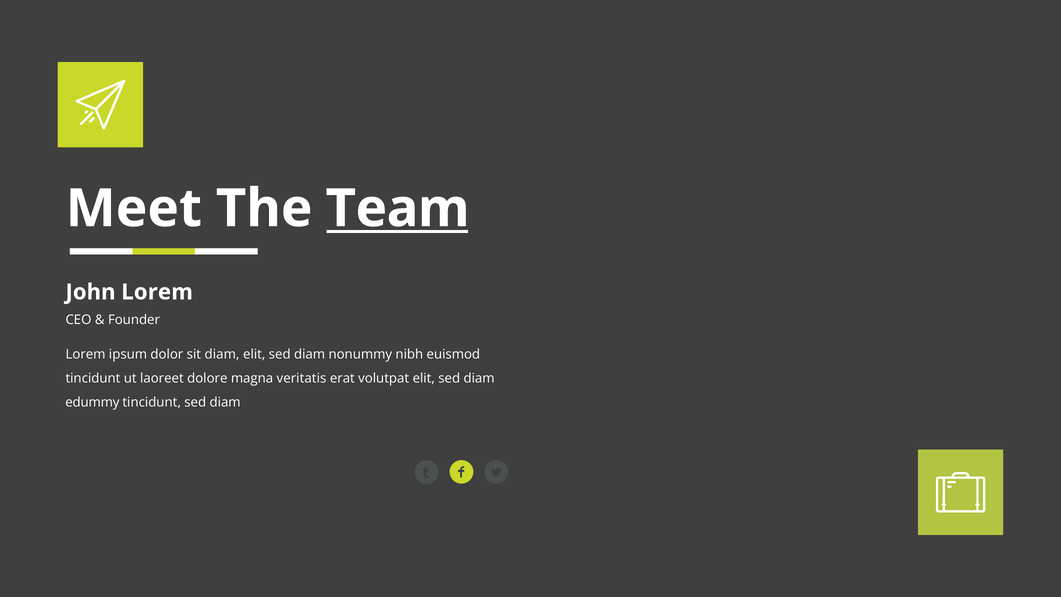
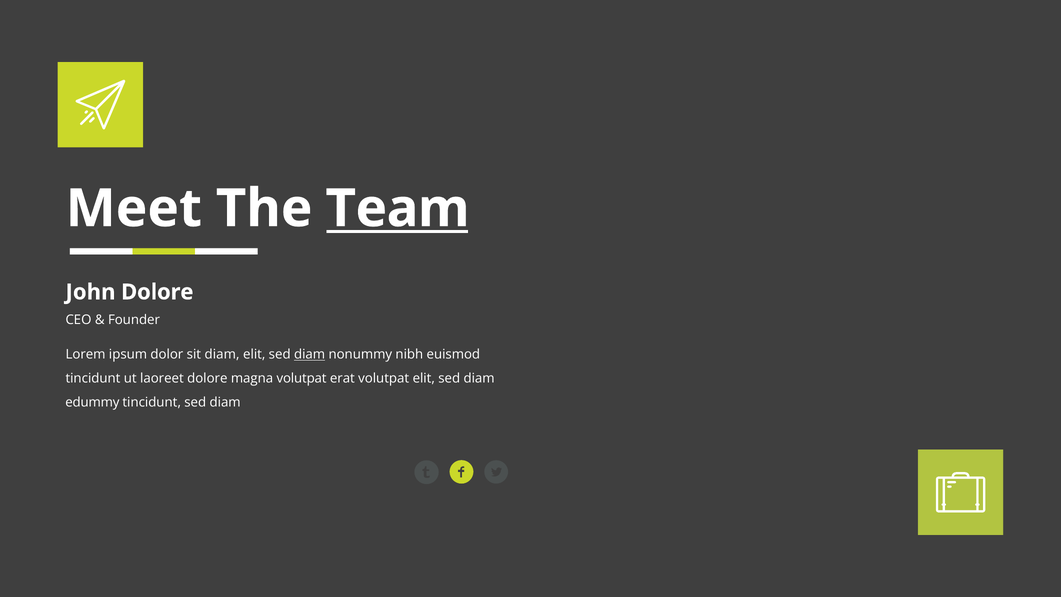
John Lorem: Lorem -> Dolore (157, 292)
diam underline: none -> present (310, 354)
magna veritatis: veritatis -> volutpat (302, 378)
